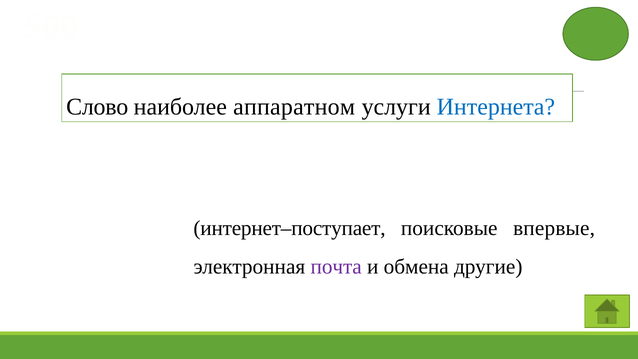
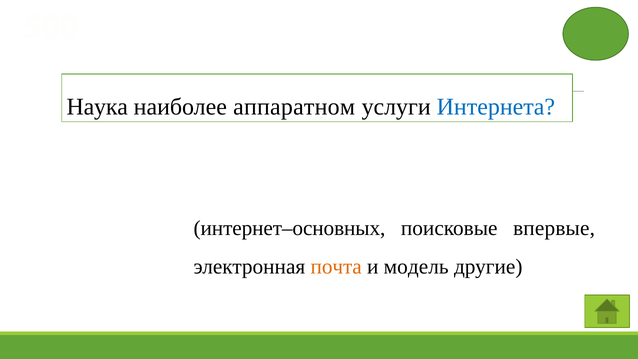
Слово: Слово -> Наука (97, 107)
интернет–поступает: интернет–поступает -> интернет–основных (289, 228)
почта colour: purple -> orange (336, 267)
обмена: обмена -> модель (416, 267)
